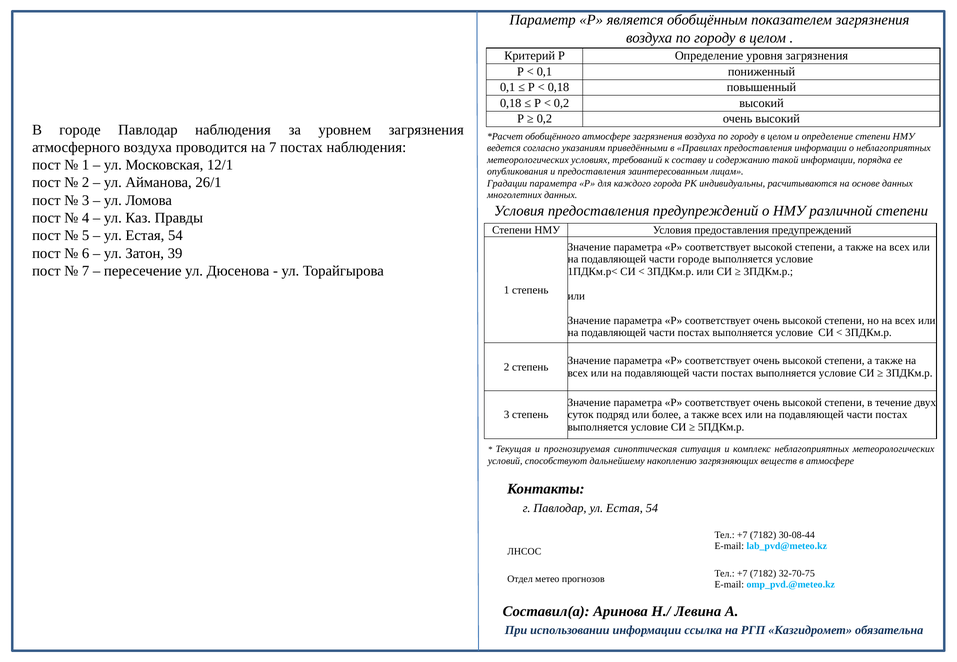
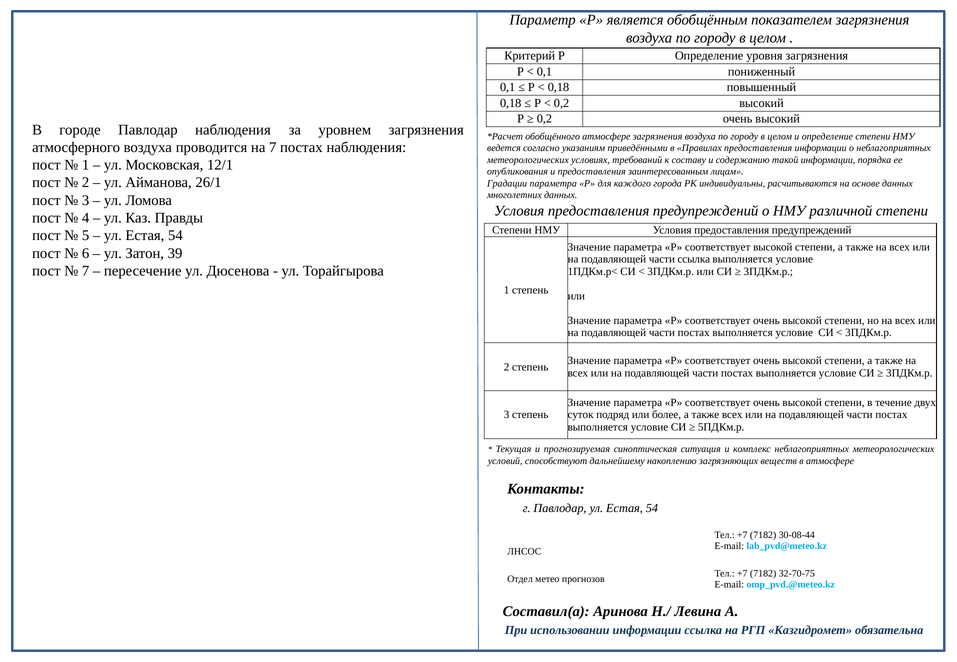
части городе: городе -> ссылка (694, 260)
